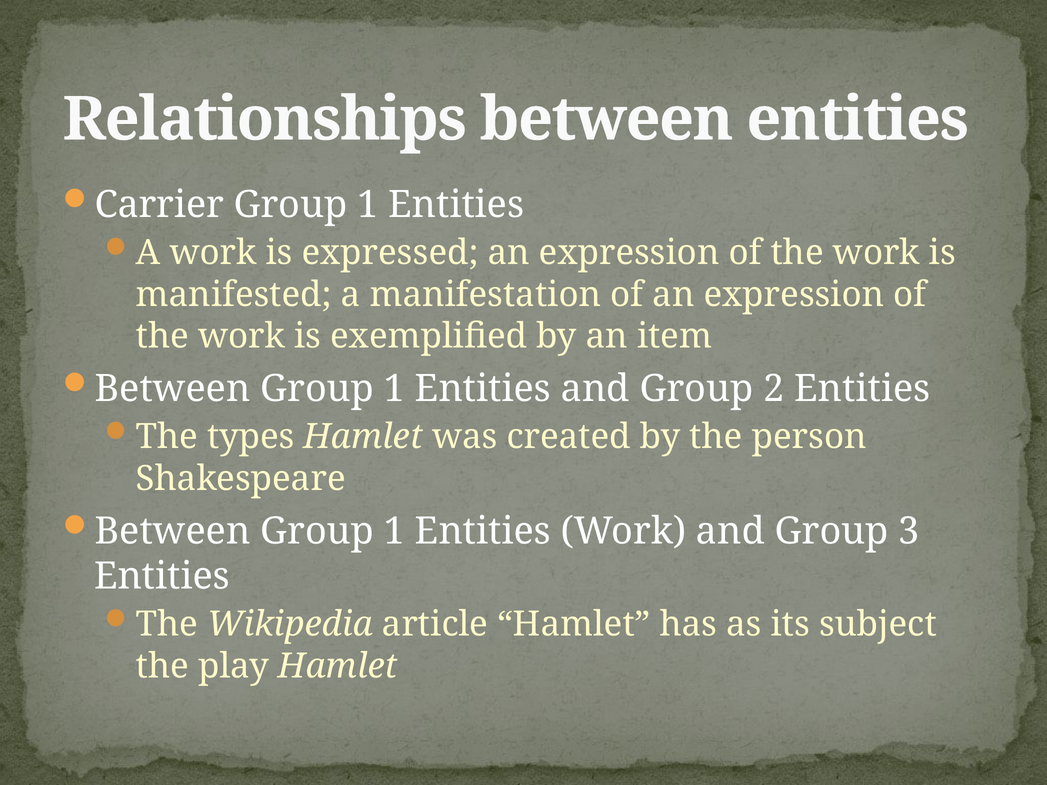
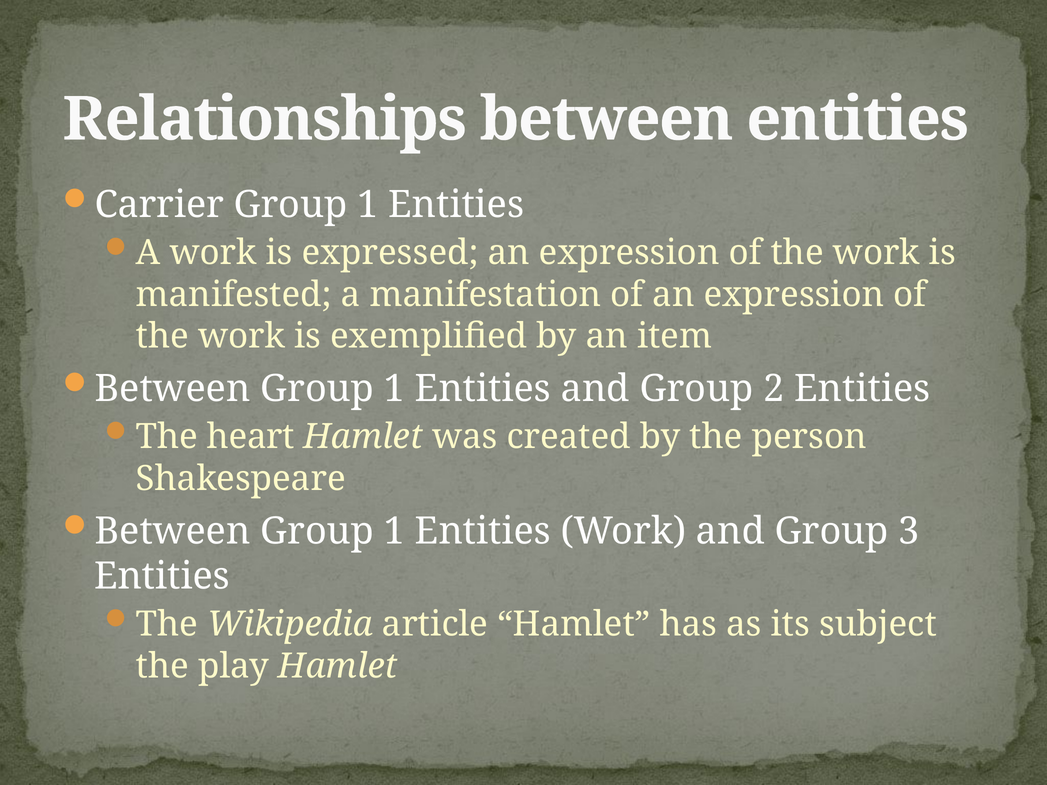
types: types -> heart (251, 437)
